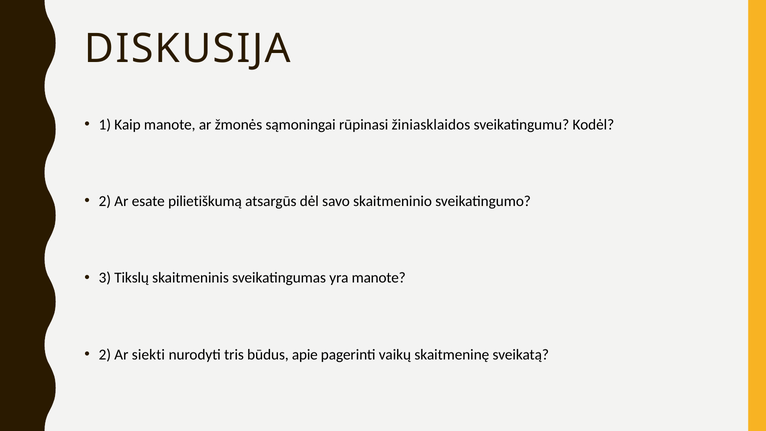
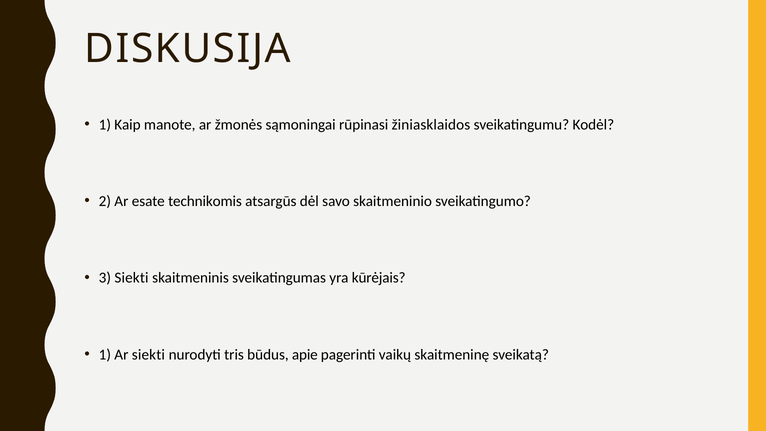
pilietiškumą: pilietiškumą -> technikomis (205, 201)
3 Tikslų: Tikslų -> Siekti (132, 278)
yra manote: manote -> kūrėjais (379, 278)
2: 2 -> 1 (105, 355)
